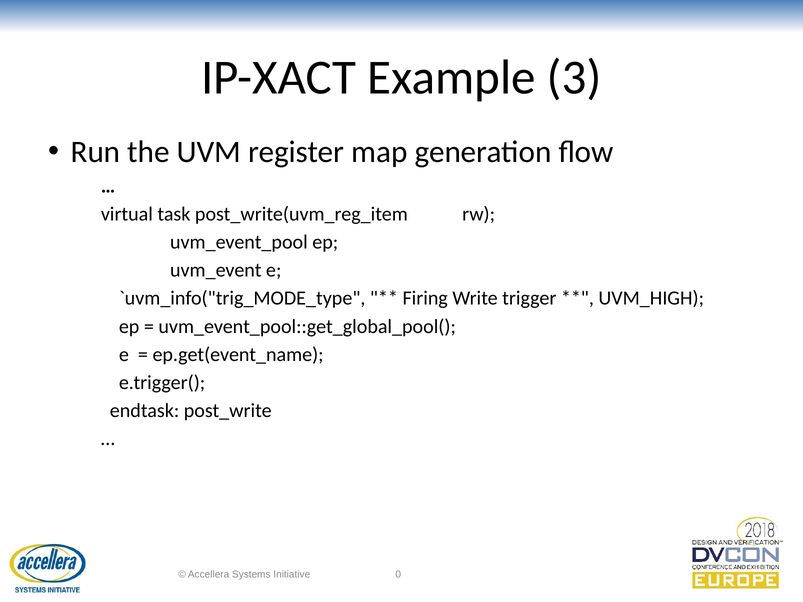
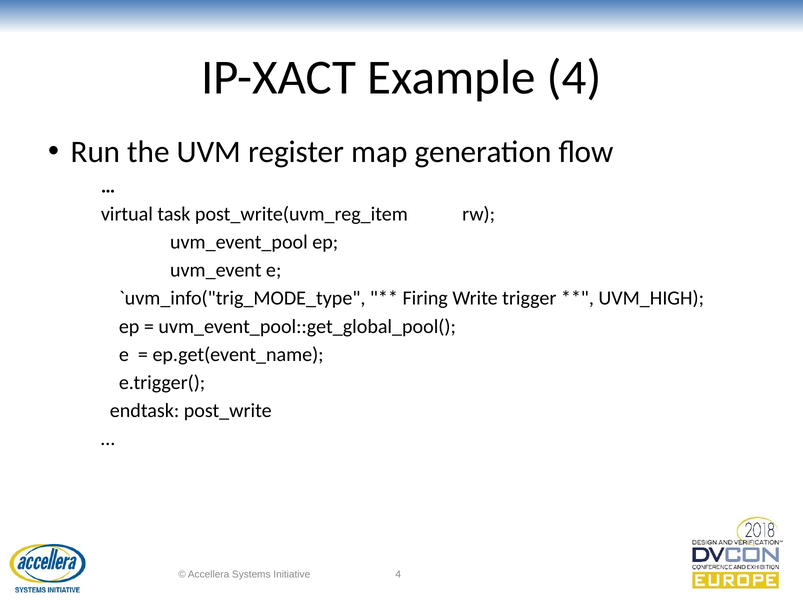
Example 3: 3 -> 4 (574, 78)
Initiative 0: 0 -> 4 (398, 575)
